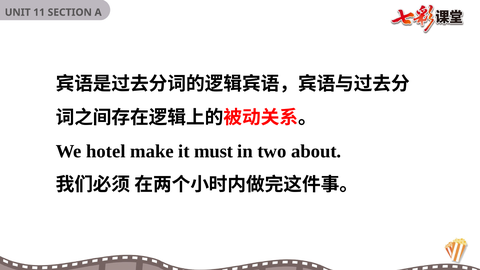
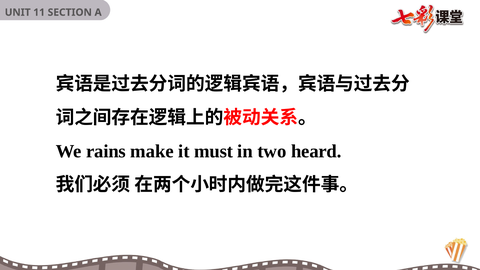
hotel: hotel -> rains (106, 151)
about: about -> heard (316, 151)
